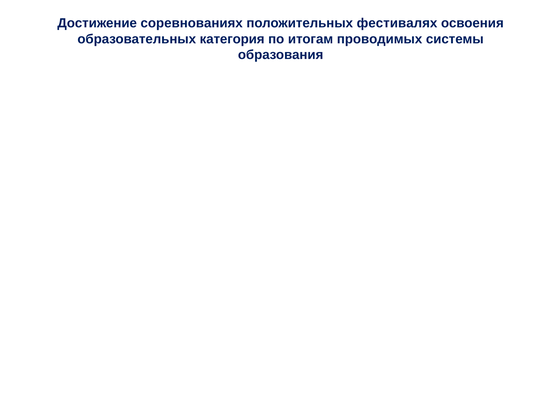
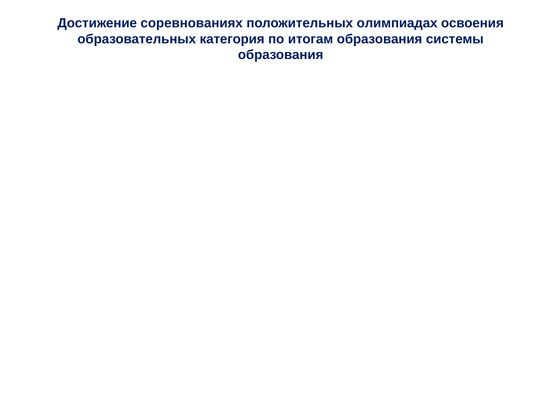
фестивалях: фестивалях -> олимпиадах (397, 23)
итогам проводимых: проводимых -> образования (380, 39)
